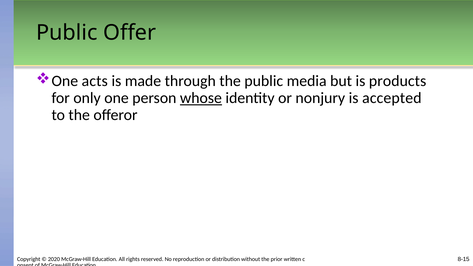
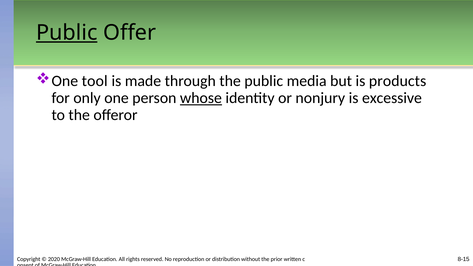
Public underline: none -> present (67, 33)
acts: acts -> tool (95, 81)
accepted: accepted -> excessive (392, 98)
